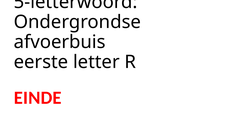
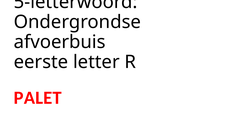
EINDE: EINDE -> PALET (38, 98)
